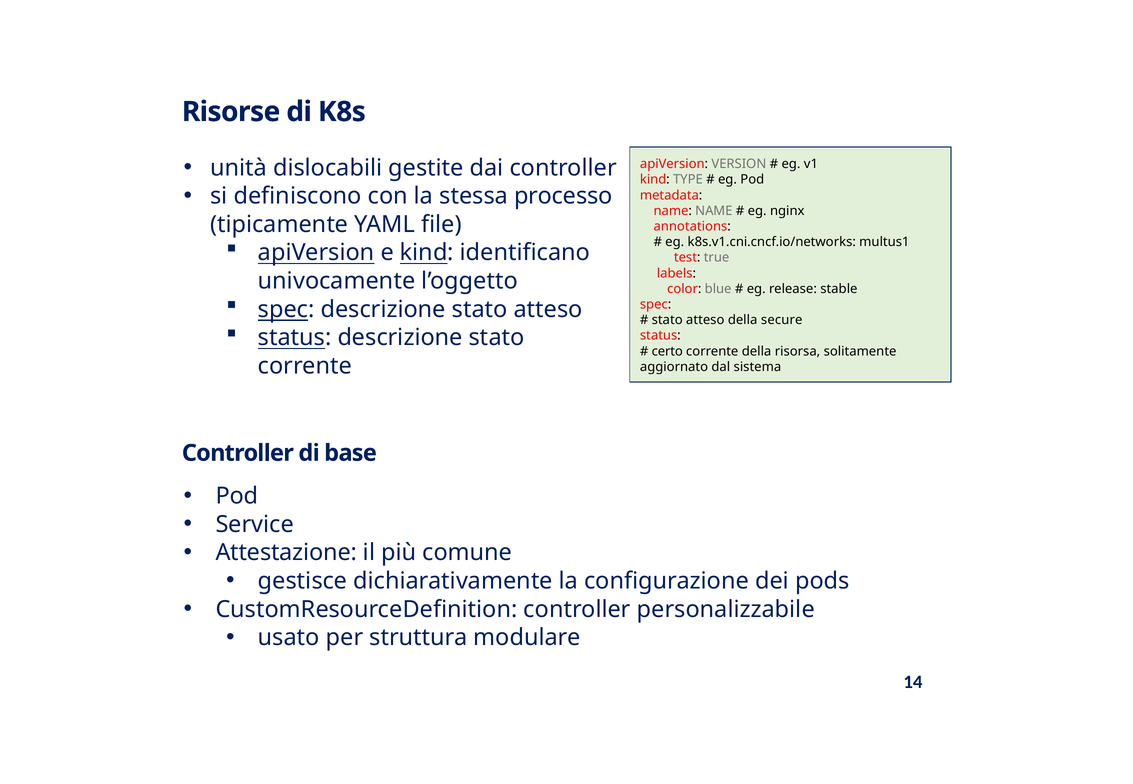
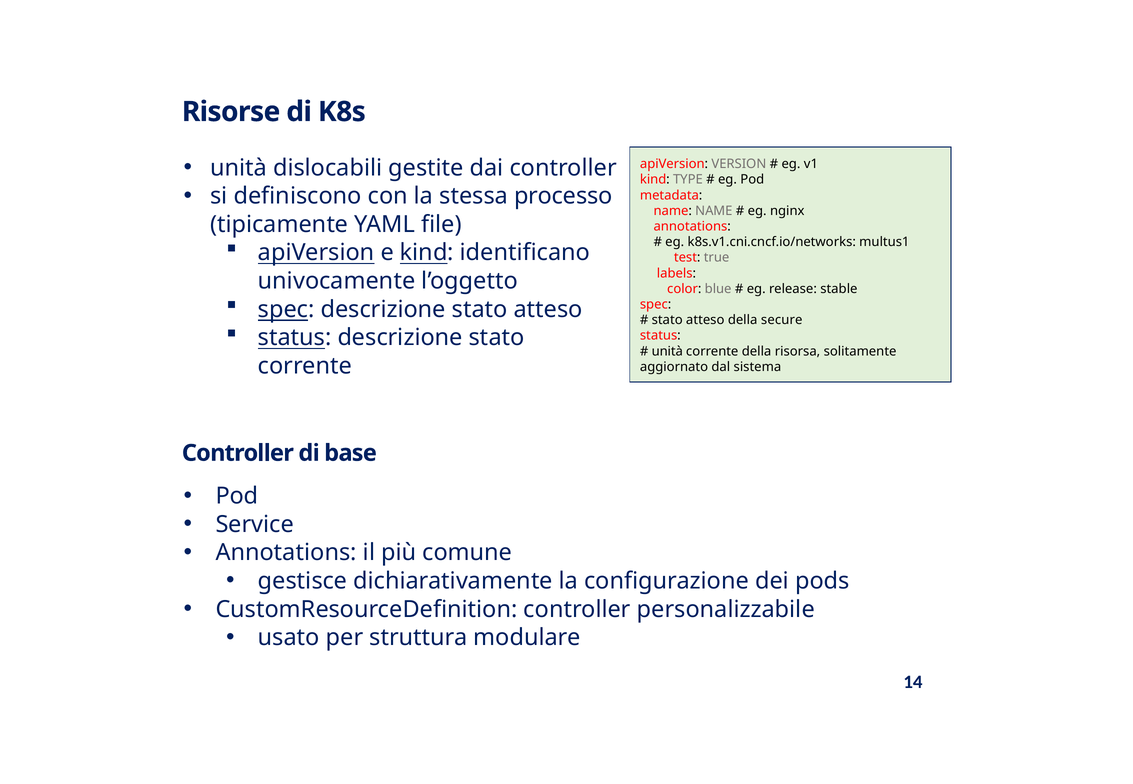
certo: certo -> unità (667, 351)
Attestazione: Attestazione -> Annotations (286, 553)
